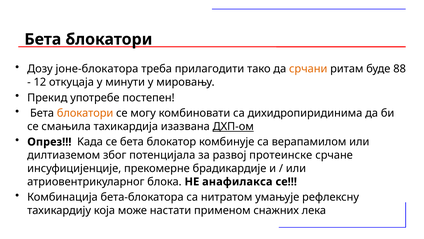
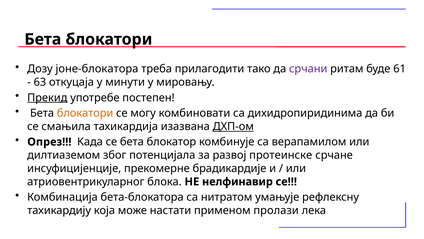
срчани colour: orange -> purple (308, 69)
88: 88 -> 61 (400, 69)
12: 12 -> 63 (40, 82)
Прекид underline: none -> present (47, 97)
анафилакса: анафилакса -> нелфинавир (237, 181)
снажних: снажних -> пролази (276, 210)
